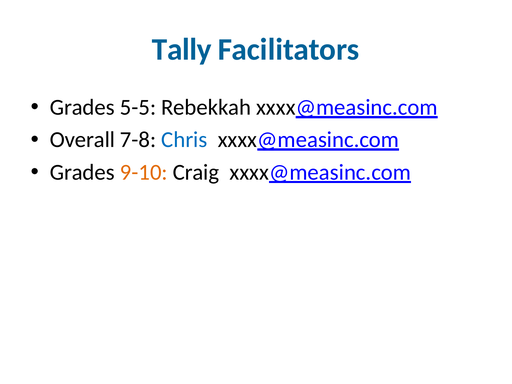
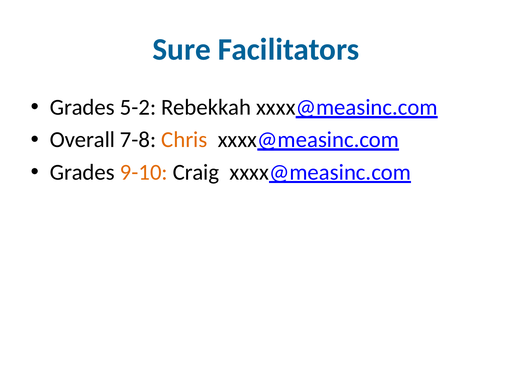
Tally: Tally -> Sure (182, 50)
5-5: 5-5 -> 5-2 (138, 107)
Chris colour: blue -> orange (184, 140)
